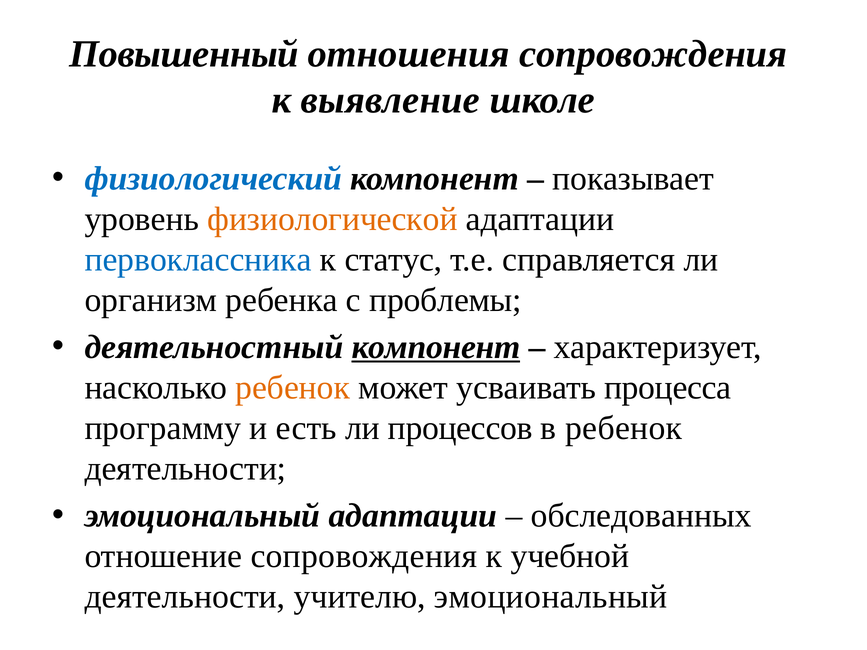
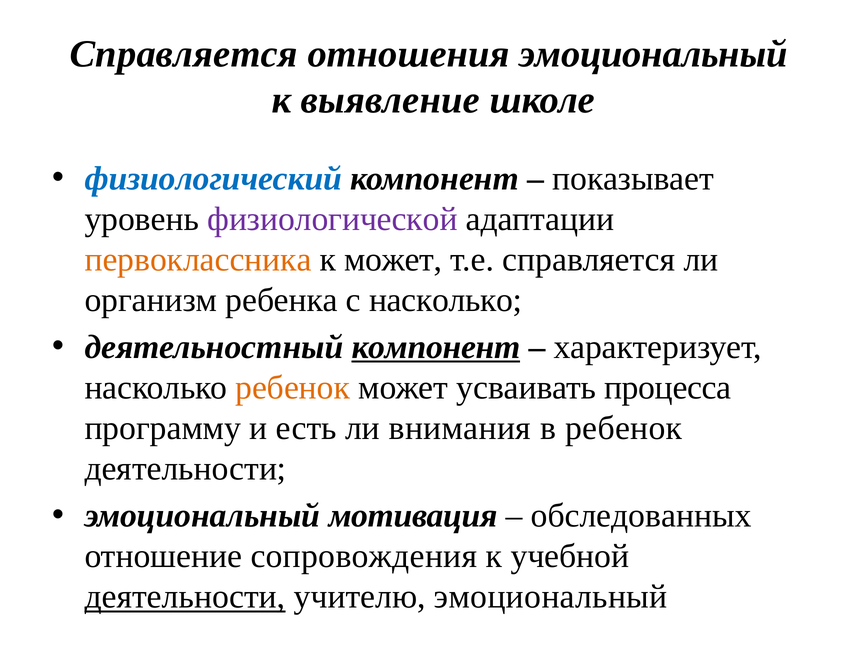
Повышенный: Повышенный -> Справляется (184, 54)
отношения сопровождения: сопровождения -> эмоциональный (653, 54)
физиологической colour: orange -> purple (332, 219)
первоклассника colour: blue -> orange (198, 260)
к статус: статус -> может (393, 260)
с проблемы: проблемы -> насколько (446, 300)
процессов: процессов -> внимания (460, 428)
эмоциональный адаптации: адаптации -> мотивация (413, 516)
деятельности underline: none -> present (185, 597)
